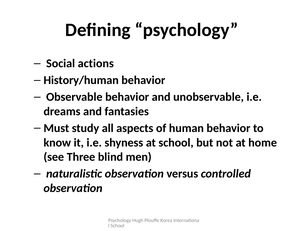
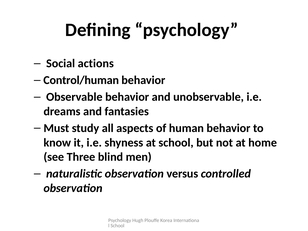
History/human: History/human -> Control/human (81, 80)
